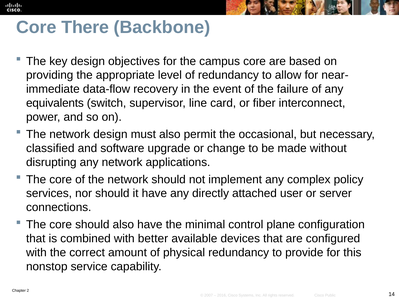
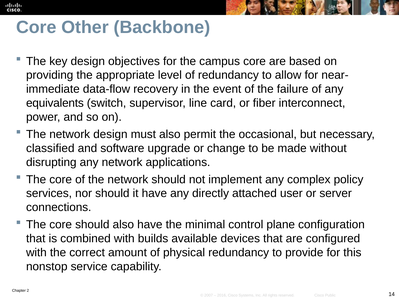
There: There -> Other (85, 27)
better: better -> builds (153, 239)
